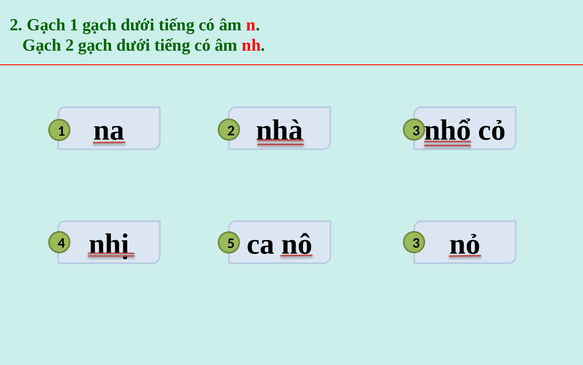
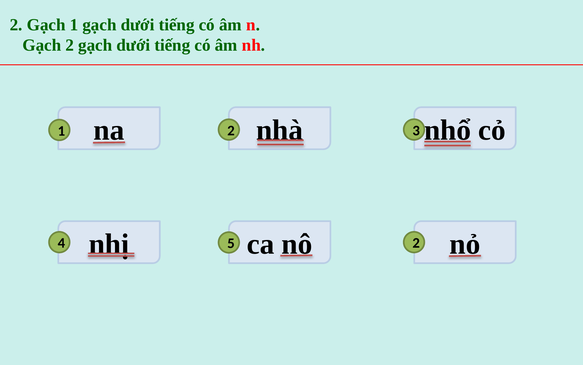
5 3: 3 -> 2 (416, 243)
